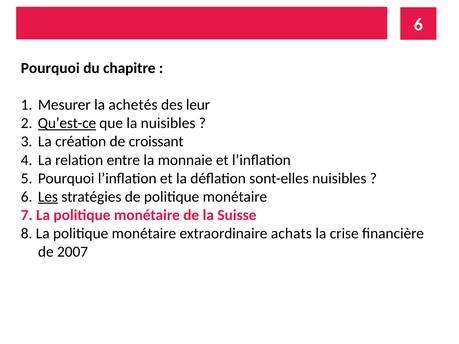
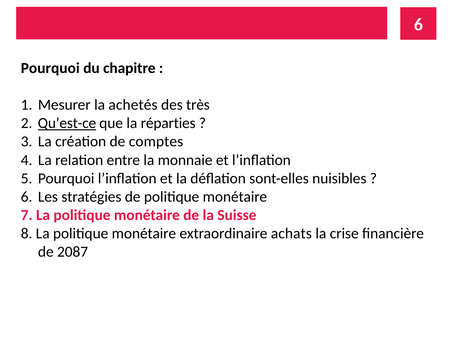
leur: leur -> très (198, 105)
la nuisibles: nuisibles -> réparties (168, 123)
croissant: croissant -> comptes (156, 142)
Les underline: present -> none (48, 197)
2007: 2007 -> 2087 (73, 252)
